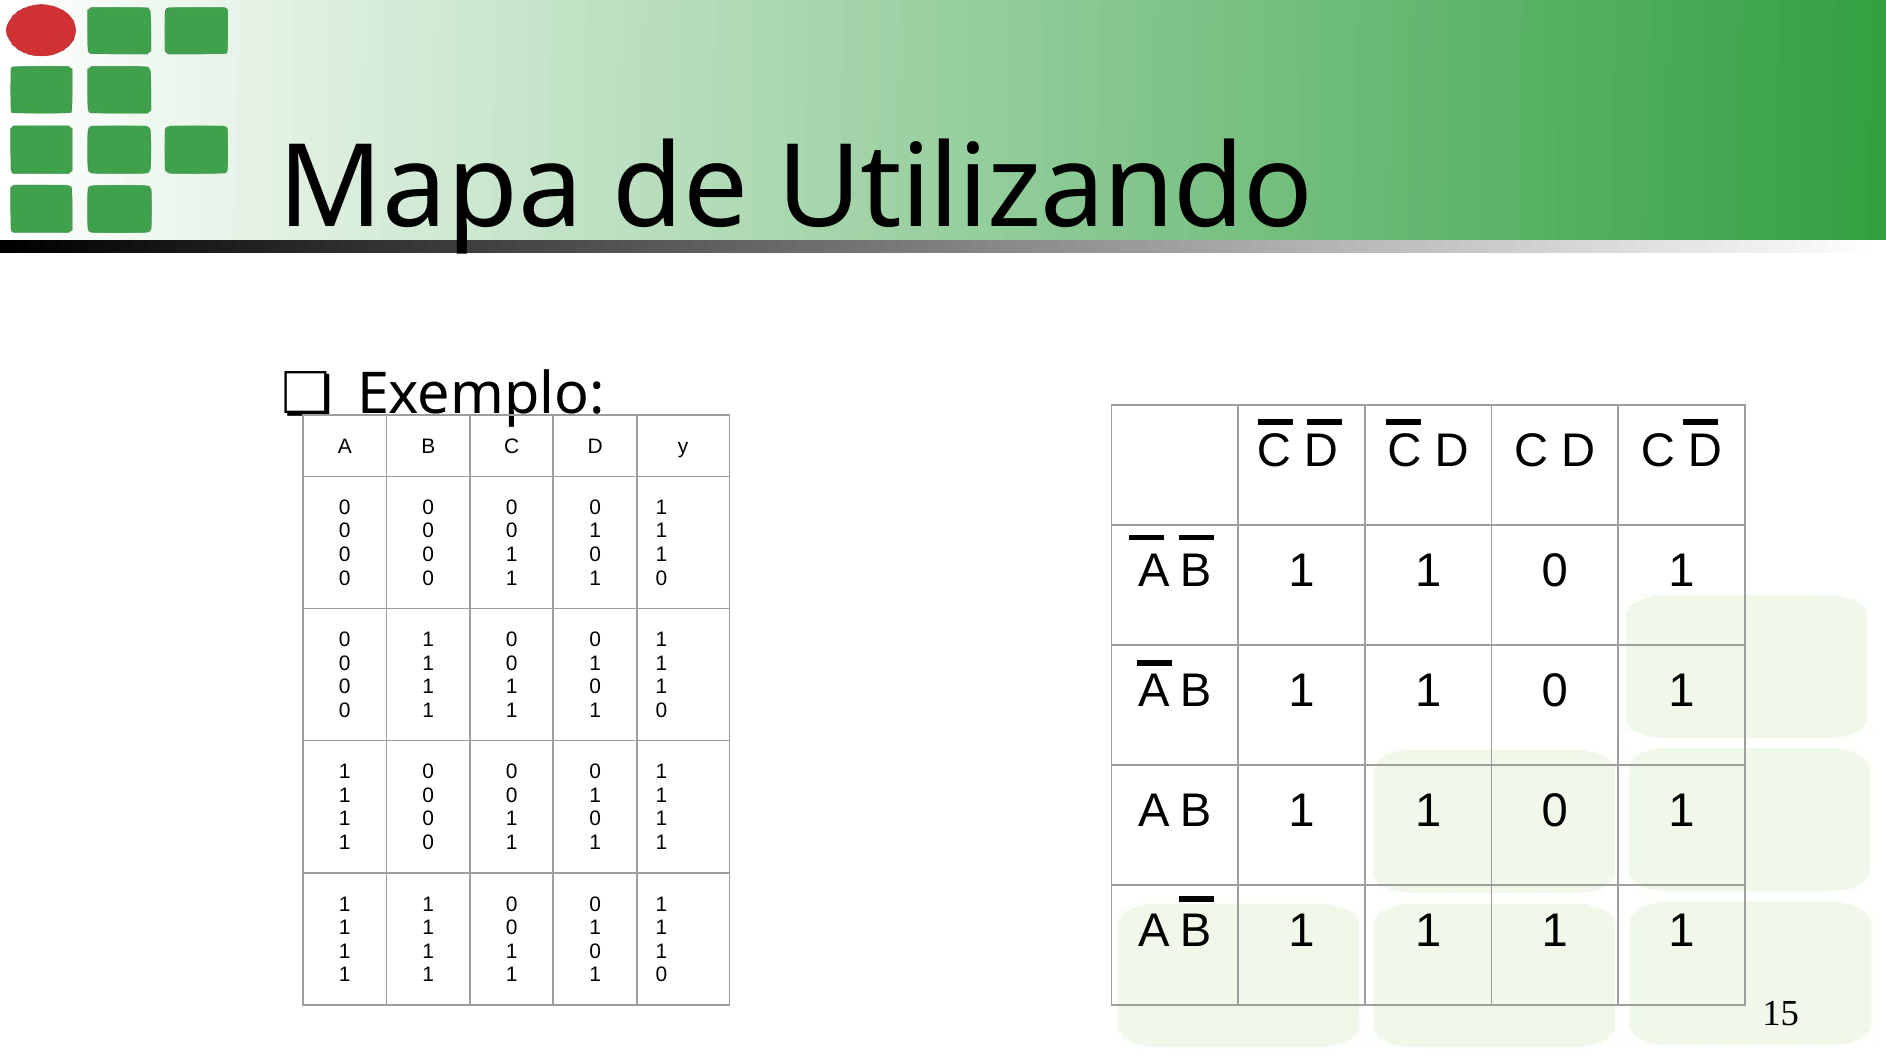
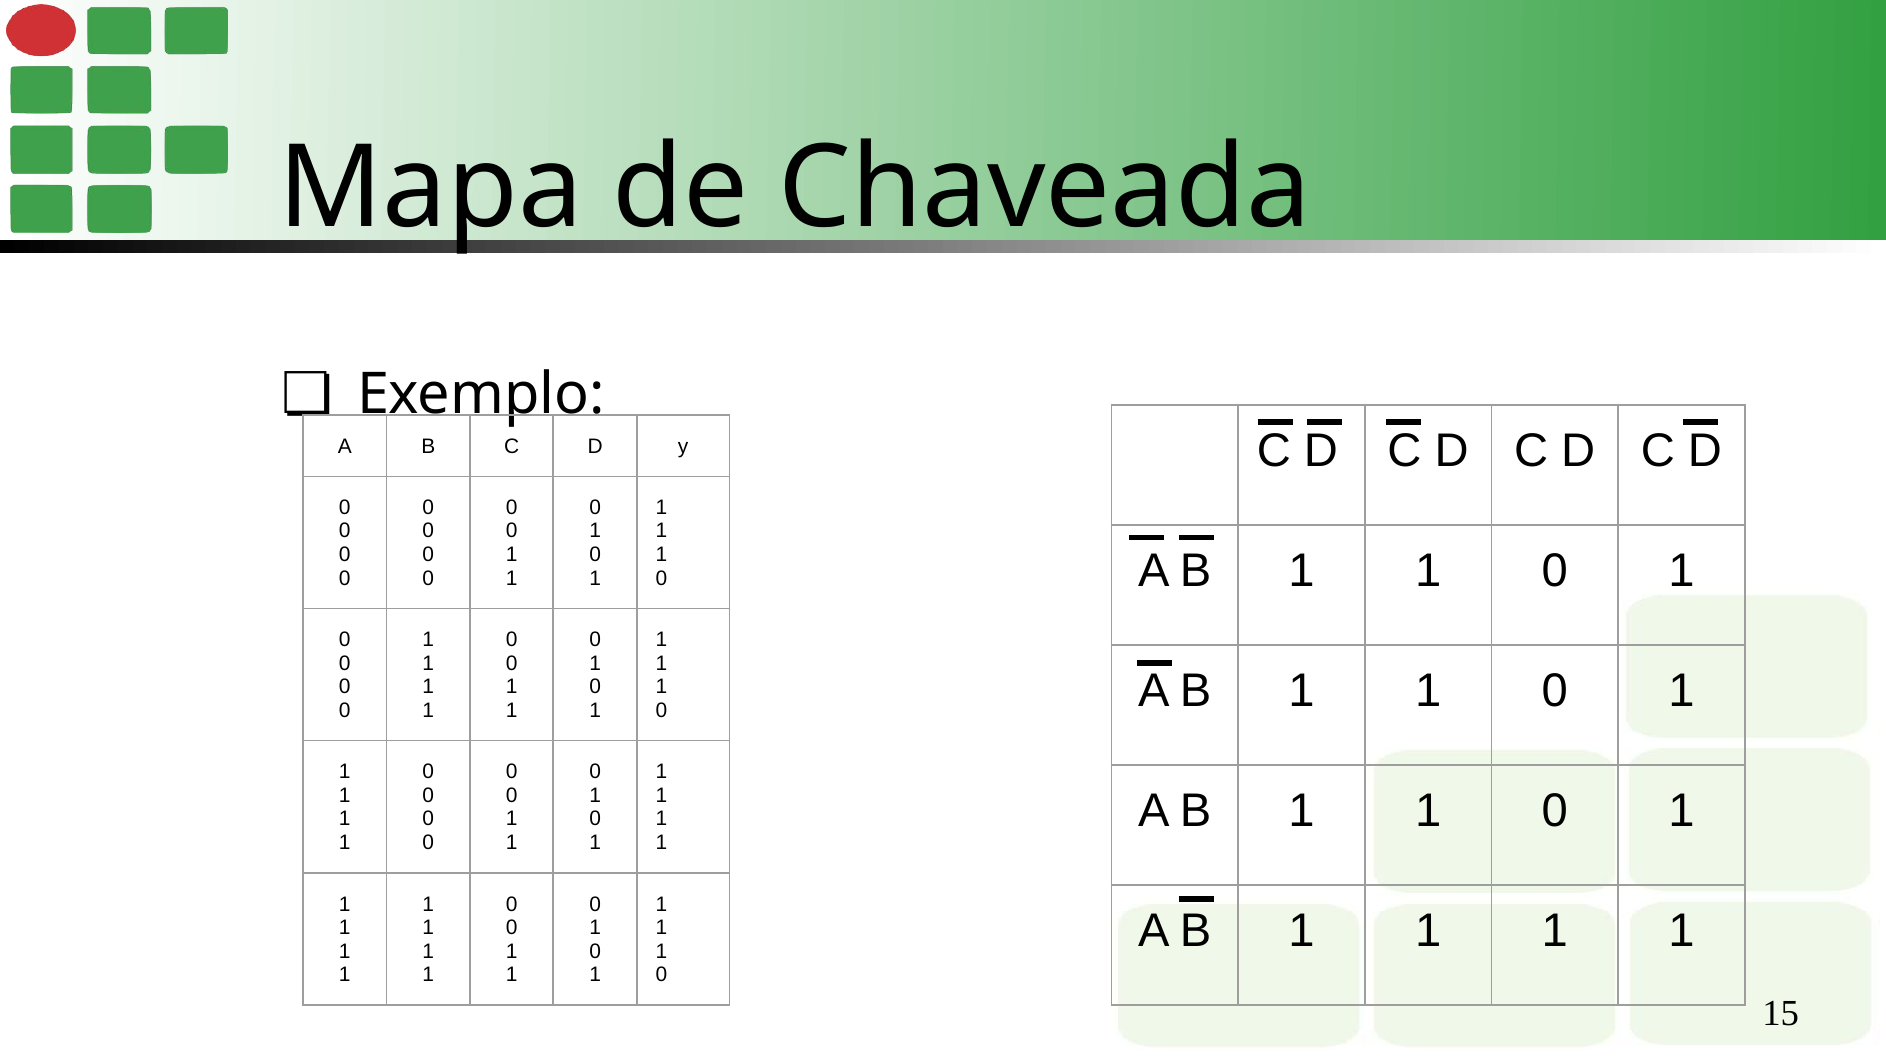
Utilizando: Utilizando -> Chaveada (1045, 189)
